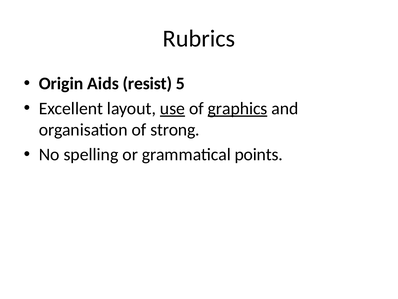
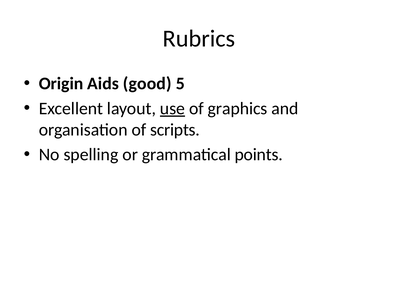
resist: resist -> good (147, 84)
graphics underline: present -> none (238, 108)
strong: strong -> scripts (175, 130)
